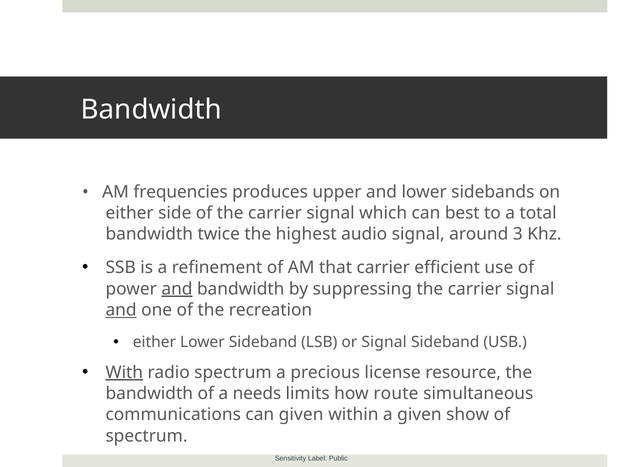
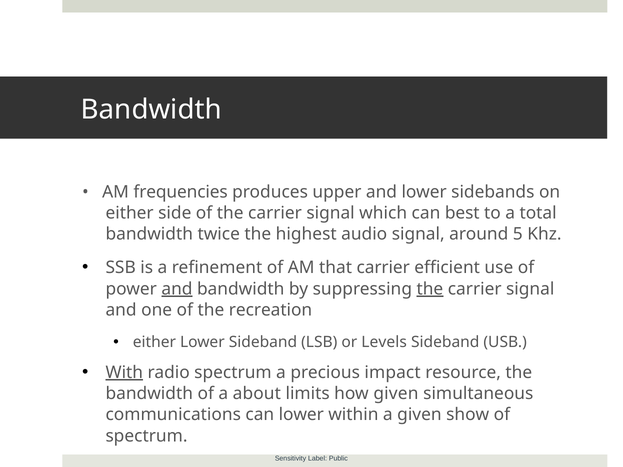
3: 3 -> 5 (518, 234)
the underline: none -> present (430, 289)
and underline: present -> none (121, 310)
or Signal: Signal -> Levels (384, 342)
license: license -> impact (393, 373)
needs: needs -> about (257, 394)
how route: route -> given (396, 394)
can given: given -> lower (301, 415)
